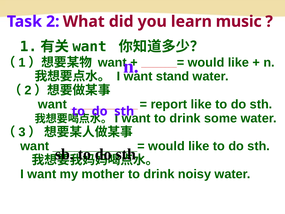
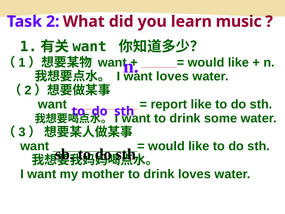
want stand: stand -> loves (172, 76)
drink noisy: noisy -> loves (194, 174)
